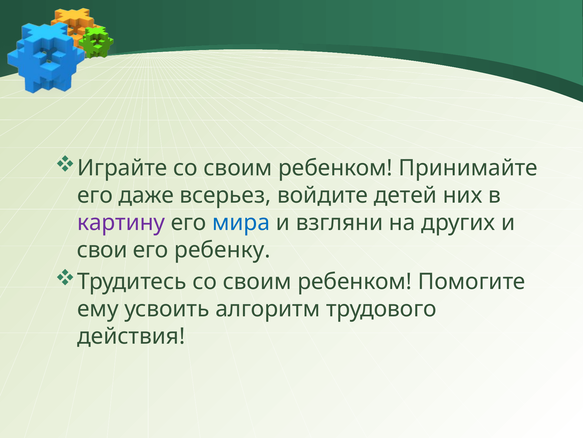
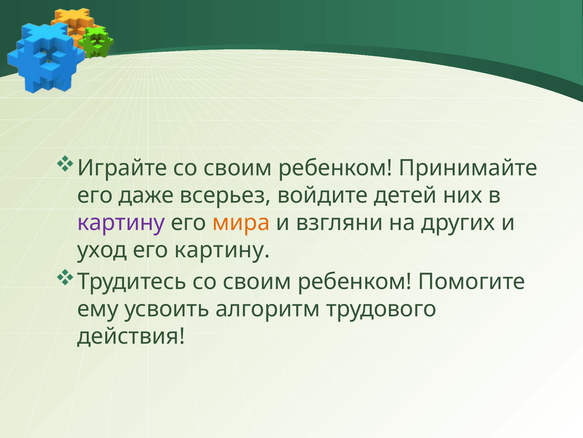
мира colour: blue -> orange (241, 222)
свои: свои -> уход (102, 250)
его ребенку: ребенку -> картину (222, 250)
